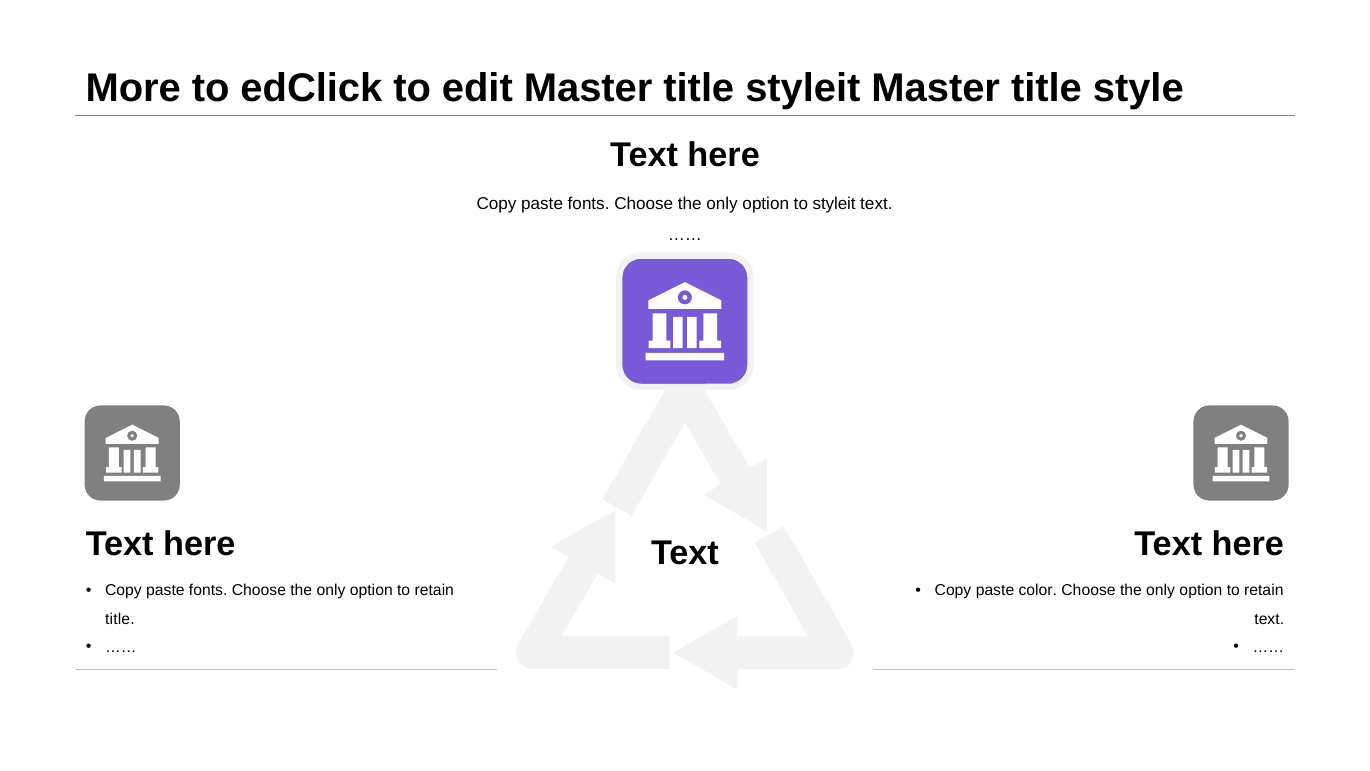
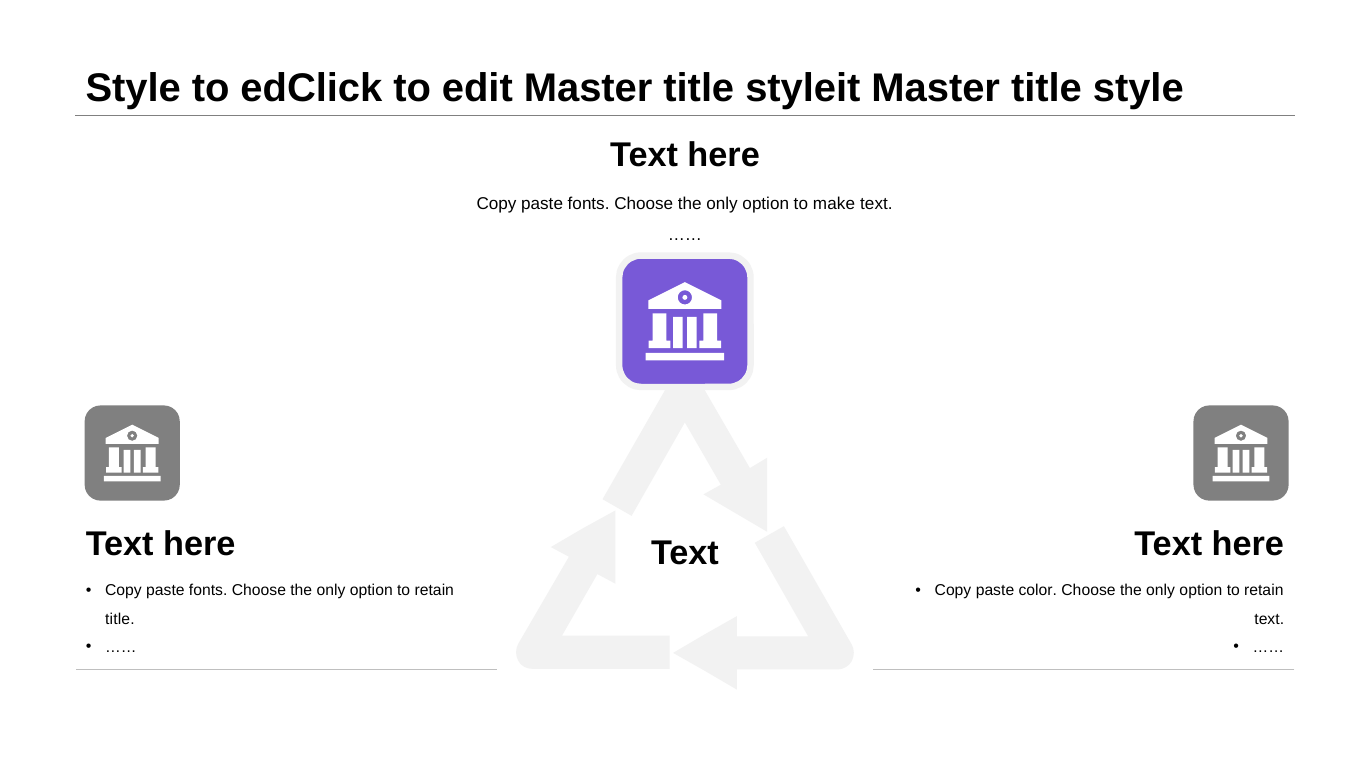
More: More -> Style (133, 89)
to styleit: styleit -> make (834, 203)
